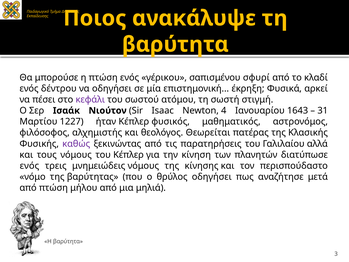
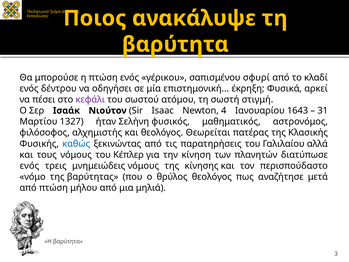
1227: 1227 -> 1327 (72, 122)
ήταν Κέπλερ: Κέπλερ -> Σελήνη (134, 122)
καθώς colour: purple -> blue (76, 144)
θρύλος οδηγήσει: οδηγήσει -> θεολόγος (212, 177)
